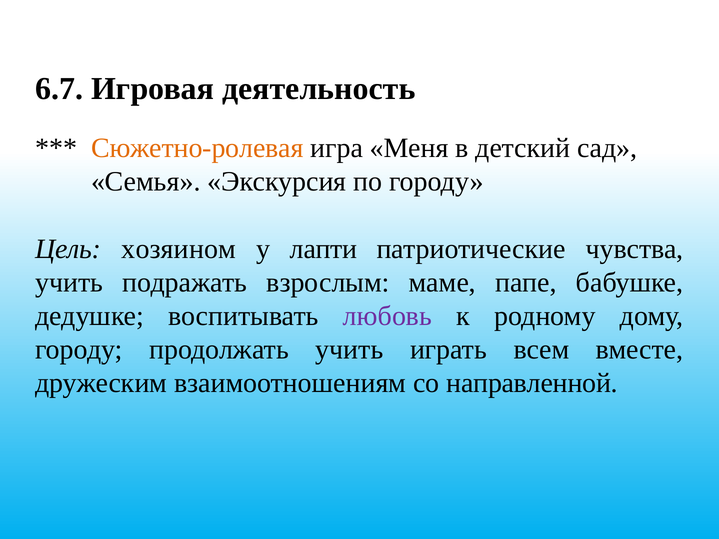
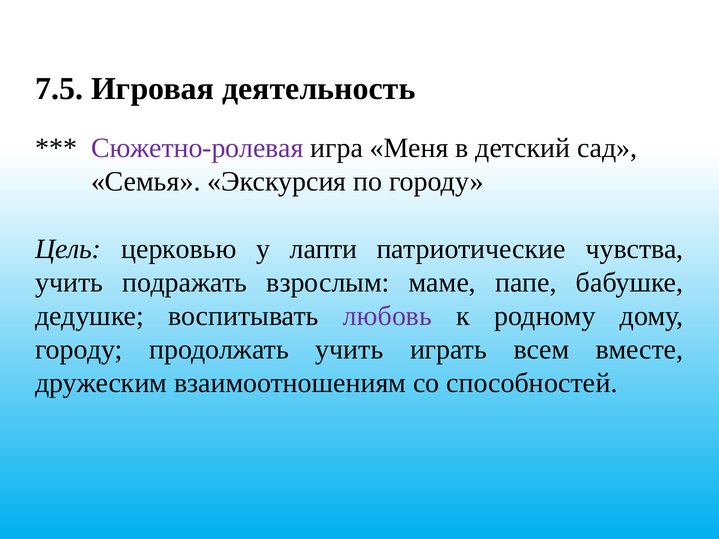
6.7: 6.7 -> 7.5 (59, 88)
Сюжетно-ролевая colour: orange -> purple (197, 148)
хозяином: хозяином -> церковью (179, 249)
направленной: направленной -> способностей (532, 383)
